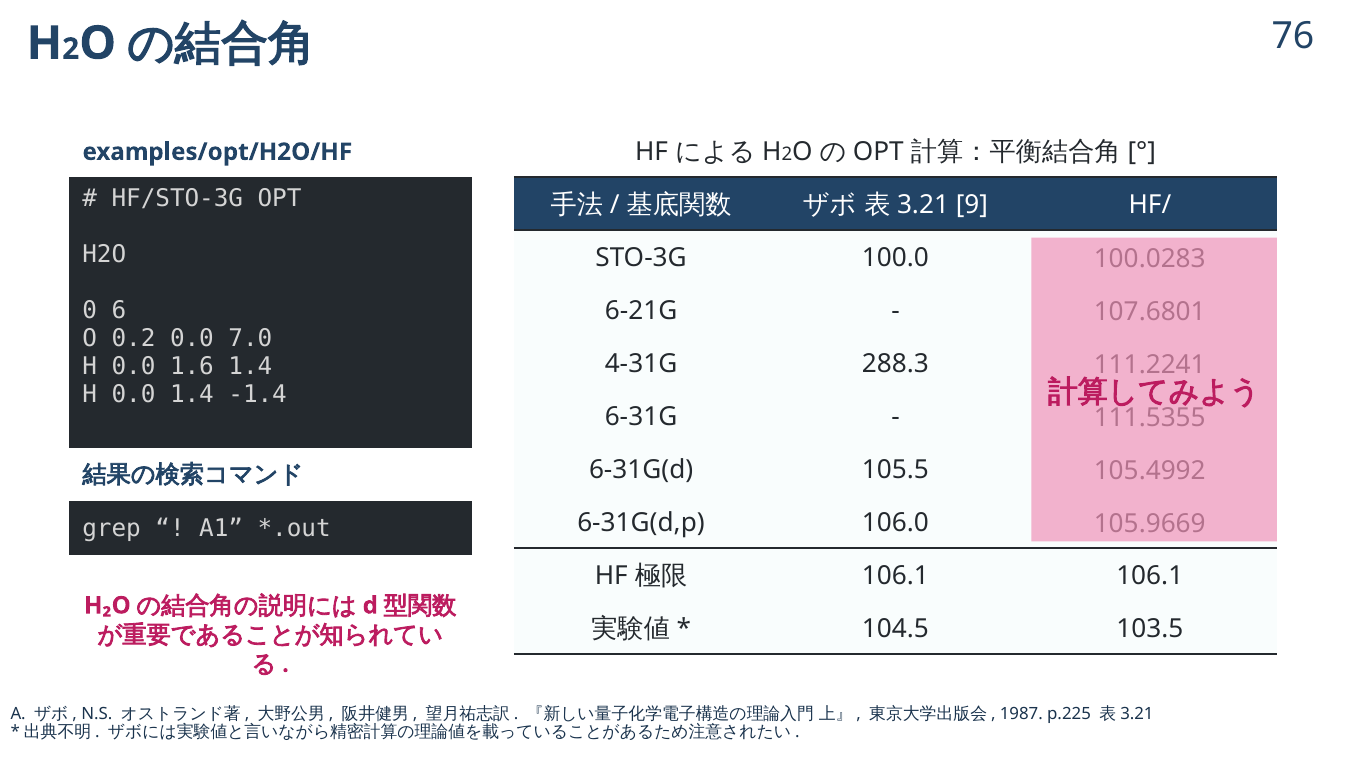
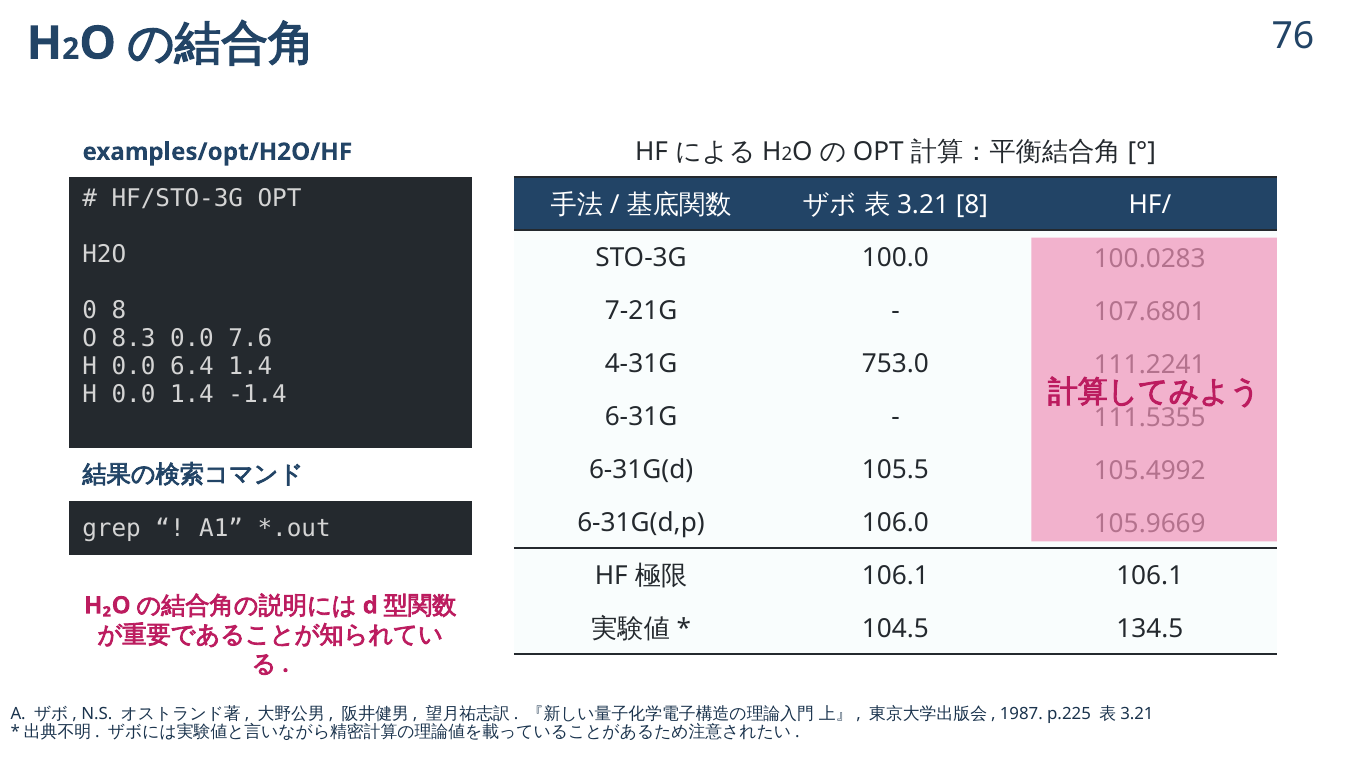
9: 9 -> 8 (972, 205)
0 6: 6 -> 8 (119, 310)
6-21G: 6-21G -> 7-21G (641, 311)
0.2: 0.2 -> 8.3 (134, 338)
7.0: 7.0 -> 7.6 (250, 338)
1.6: 1.6 -> 6.4 (192, 366)
288.3: 288.3 -> 753.0 (895, 364)
103.5: 103.5 -> 134.5 (1150, 629)
